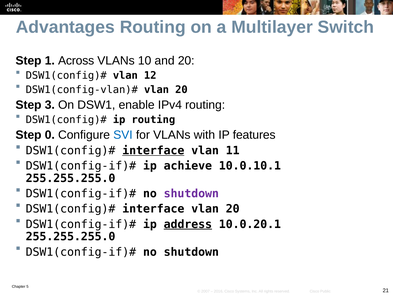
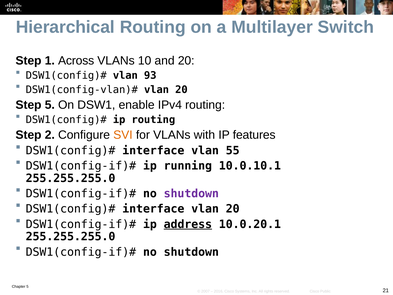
Advantages: Advantages -> Hierarchical (65, 27)
12: 12 -> 93 (150, 75)
Step 3: 3 -> 5 (50, 105)
0: 0 -> 2 (50, 135)
SVI colour: blue -> orange (123, 135)
interface underline: present -> none (153, 150)
11: 11 -> 55 (233, 150)
achieve: achieve -> running (188, 166)
